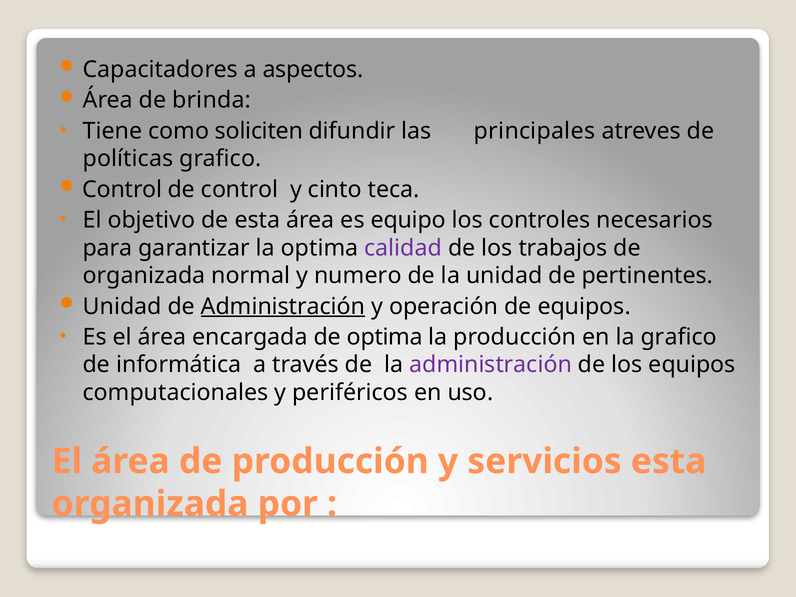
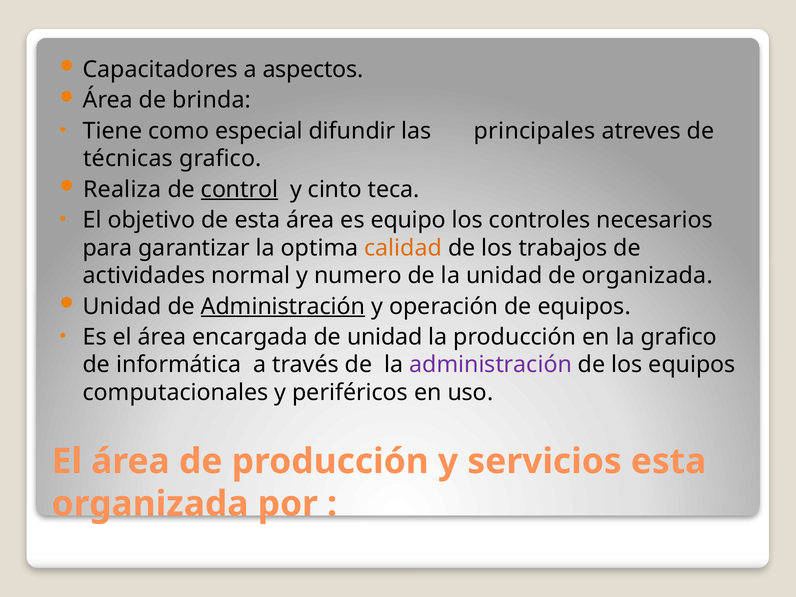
soliciten: soliciten -> especial (259, 131)
políticas: políticas -> técnicas (128, 159)
Control: Control -> Realiza (122, 189)
control underline: none -> present (239, 189)
calidad colour: purple -> orange (403, 248)
organizada: organizada -> actividades (144, 276)
de pertinentes: pertinentes -> organizada (647, 276)
de optima: optima -> unidad (385, 337)
